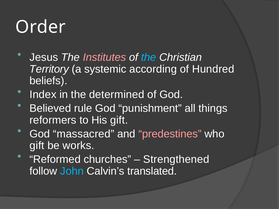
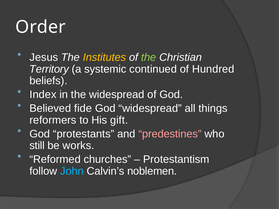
Institutes colour: pink -> yellow (104, 57)
the colour: light blue -> light green (149, 57)
according: according -> continued (153, 69)
the determined: determined -> widespread (117, 95)
rule: rule -> fide (83, 109)
God punishment: punishment -> widespread (150, 109)
massacred: massacred -> protestants (84, 134)
gift: gift -> still (37, 146)
Strengthened: Strengthened -> Protestantism (176, 160)
translated: translated -> noblemen (152, 171)
